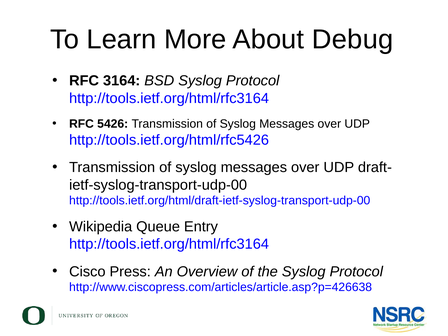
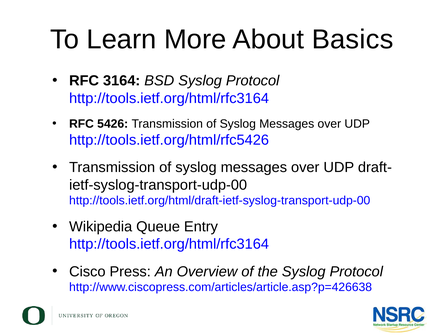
Debug: Debug -> Basics (353, 39)
